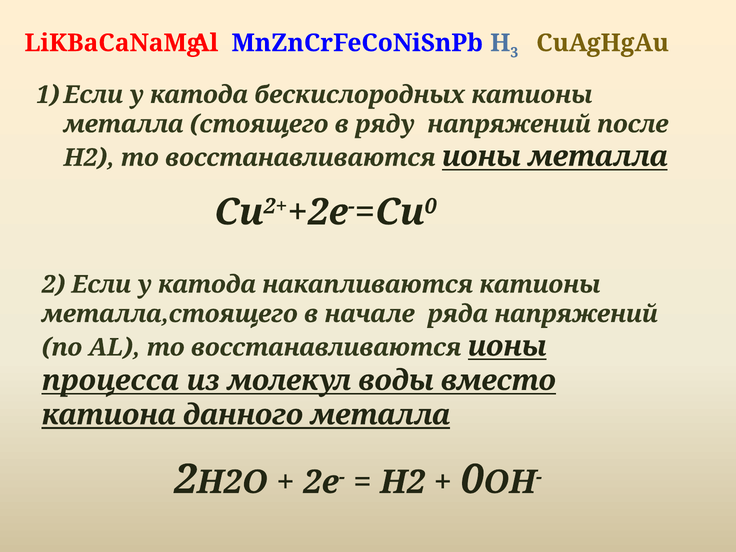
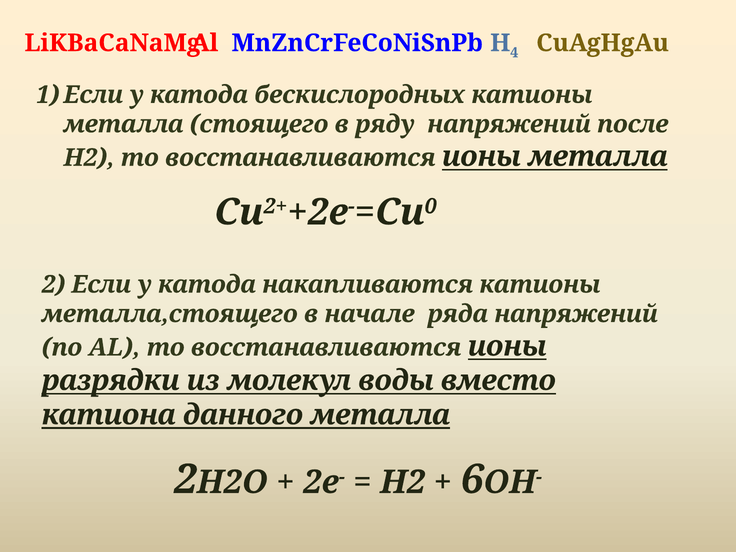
3: 3 -> 4 (514, 53)
процесса: процесса -> разрядки (111, 381)
0: 0 -> 6 (472, 480)
